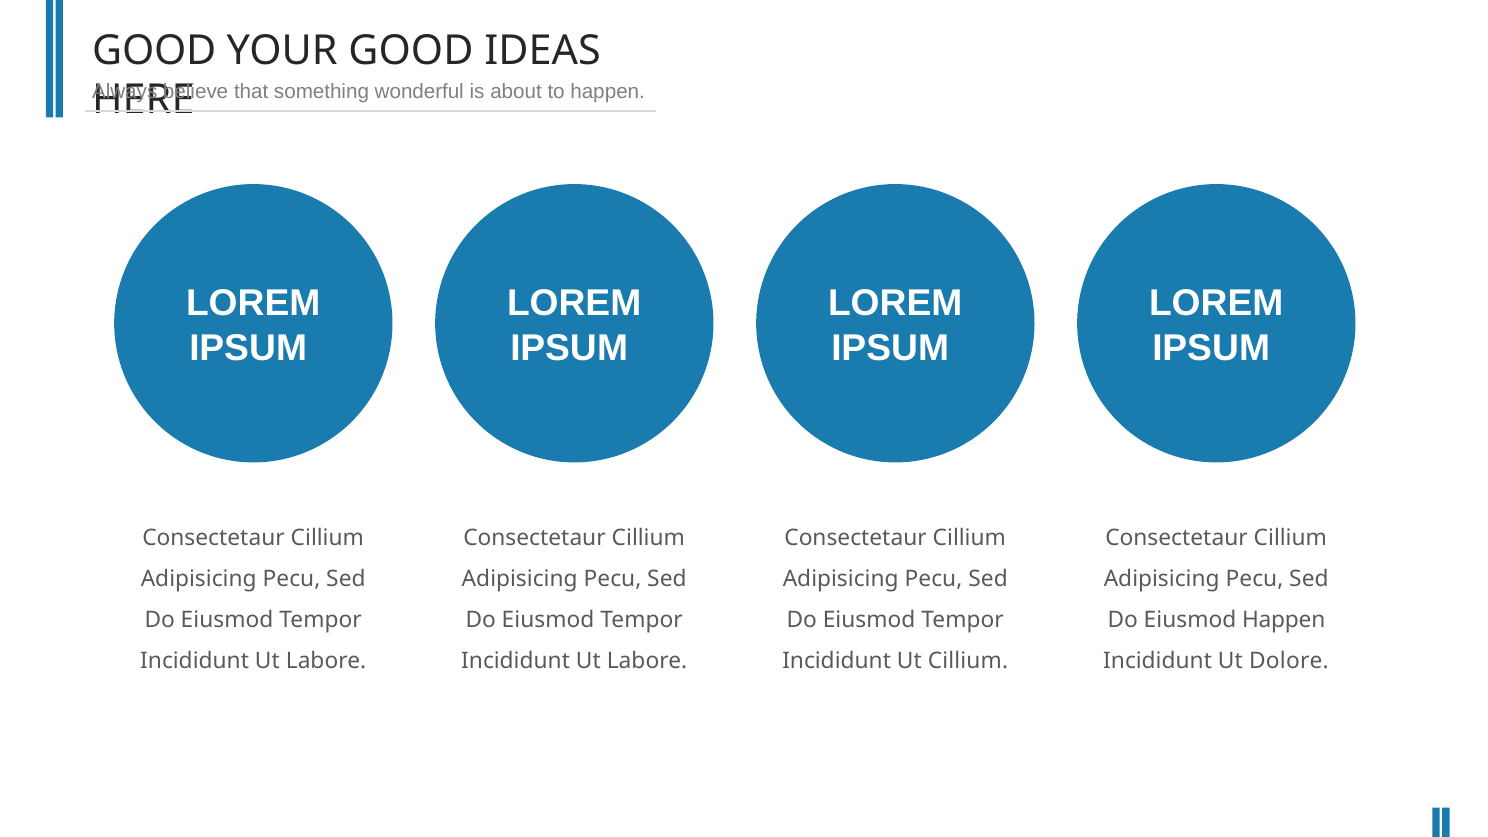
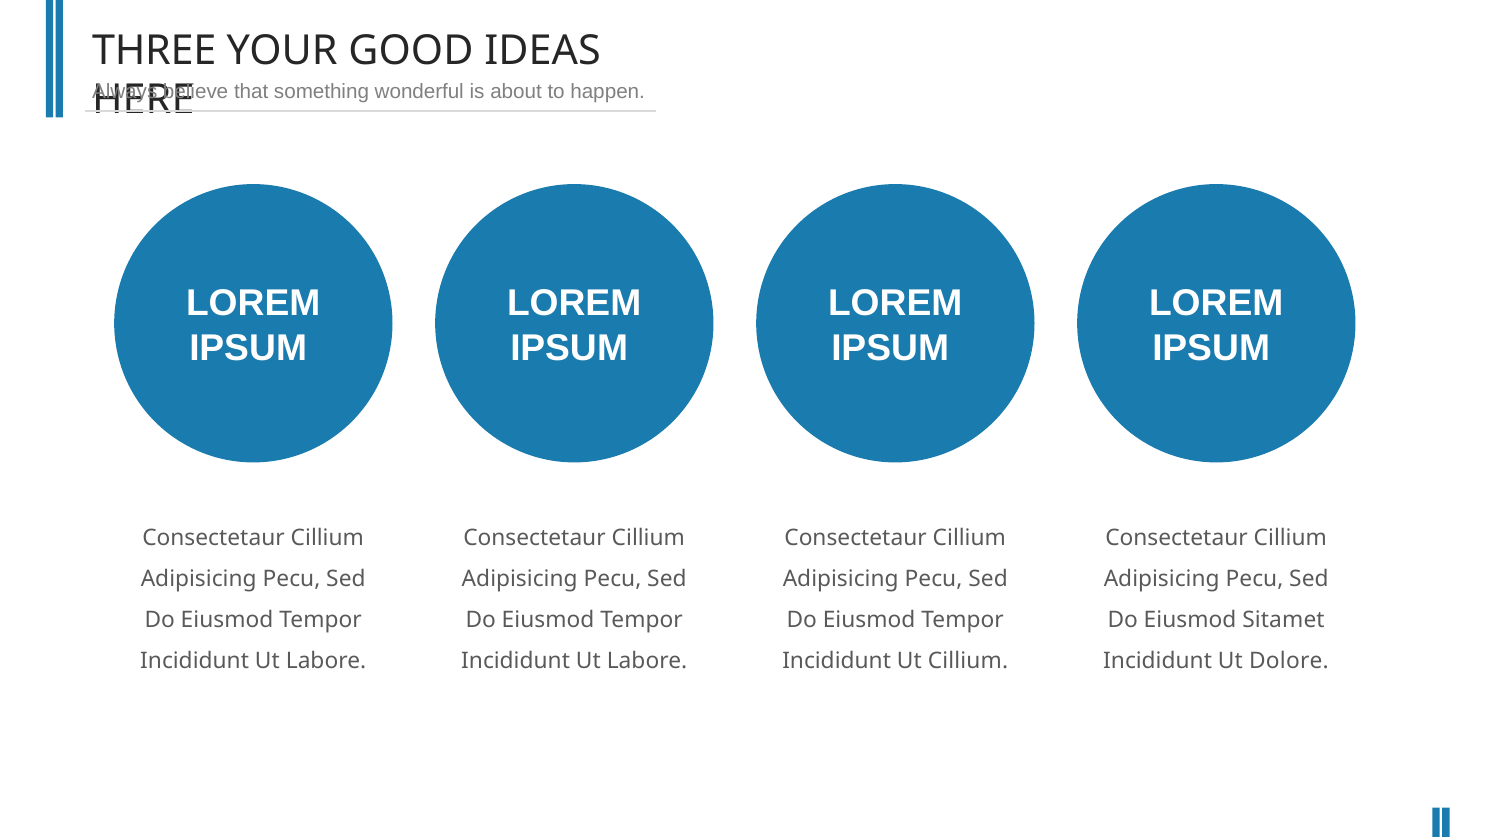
GOOD: GOOD -> THREE (154, 51)
Eiusmod Happen: Happen -> Sitamet (1283, 620)
